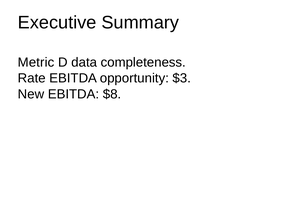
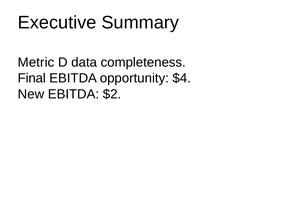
Rate: Rate -> Final (32, 78)
$3: $3 -> $4 (182, 78)
$8: $8 -> $2 (112, 94)
